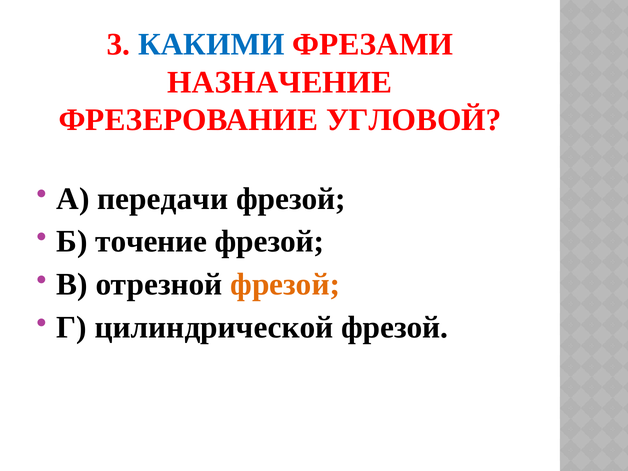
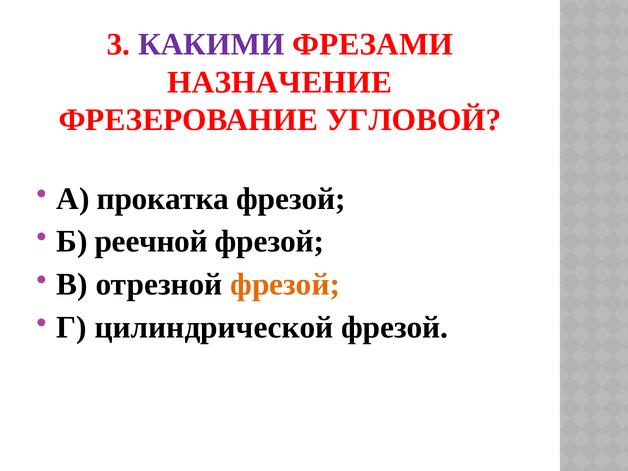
КАКИМИ colour: blue -> purple (211, 45)
передачи: передачи -> прокатка (163, 199)
точение: точение -> реечной (151, 242)
